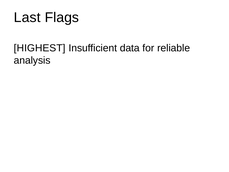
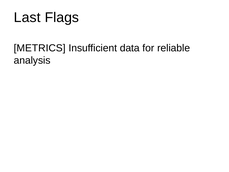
HIGHEST: HIGHEST -> METRICS (40, 48)
